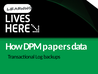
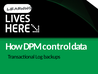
papers: papers -> control (57, 46)
